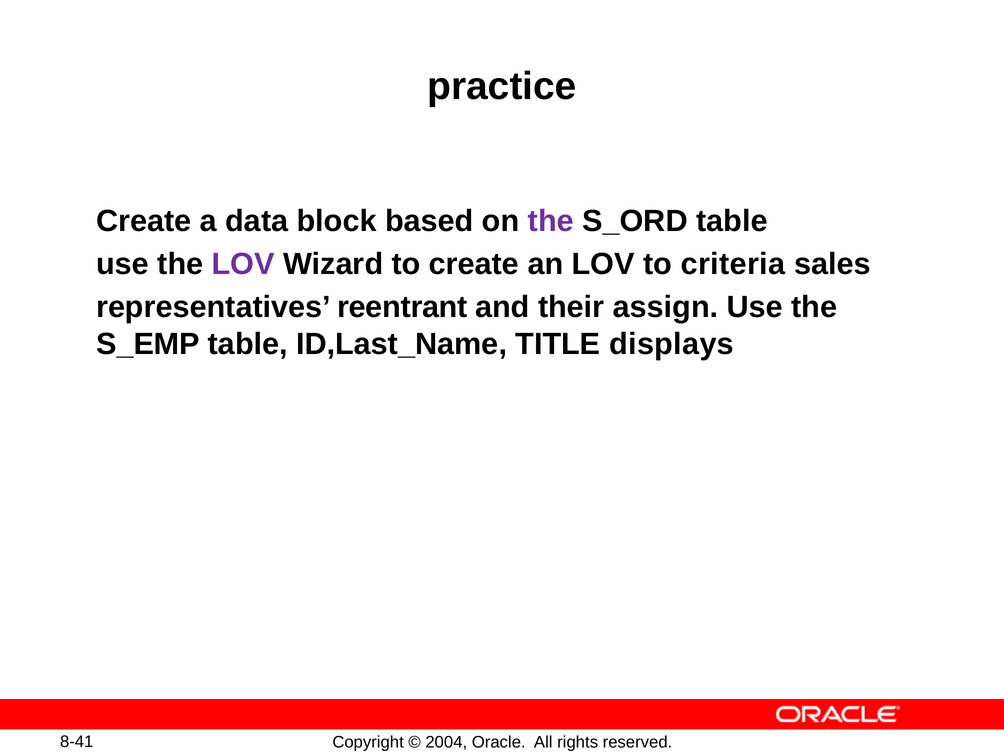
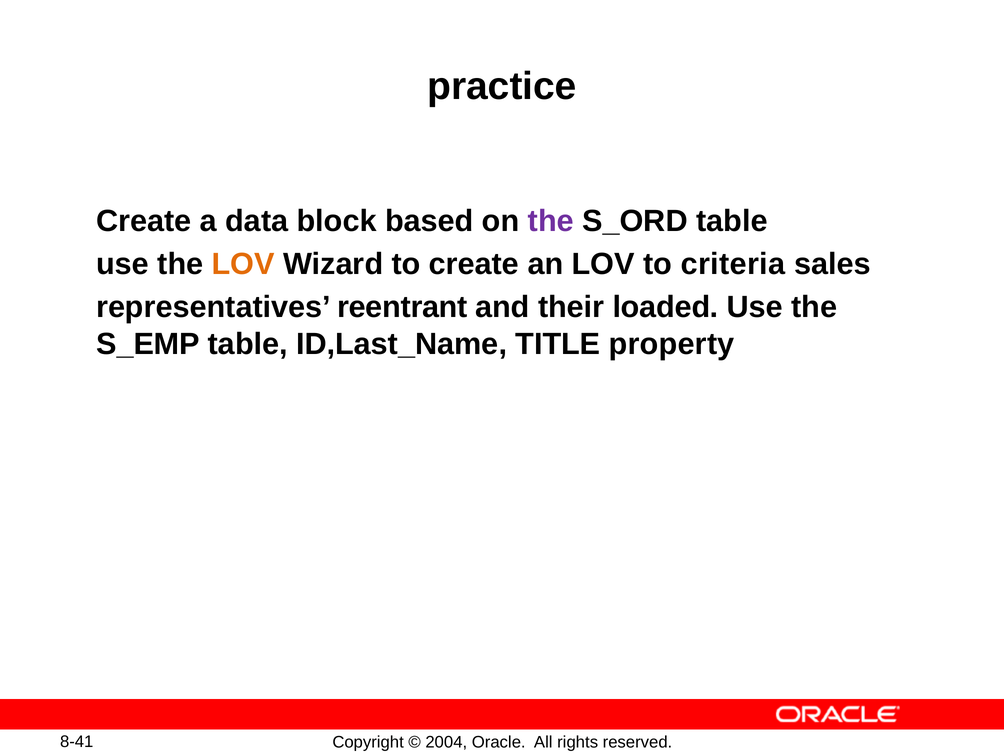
LOV colour: purple -> orange (243, 264)
assign: assign -> loaded (666, 307)
displays: displays -> property (672, 344)
